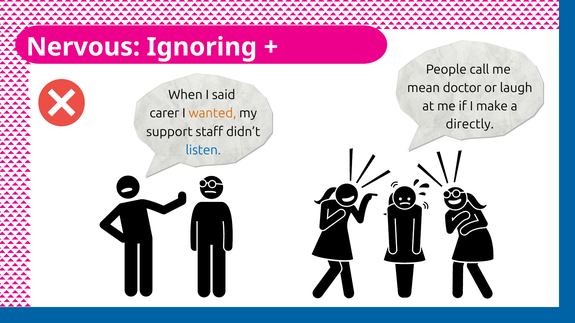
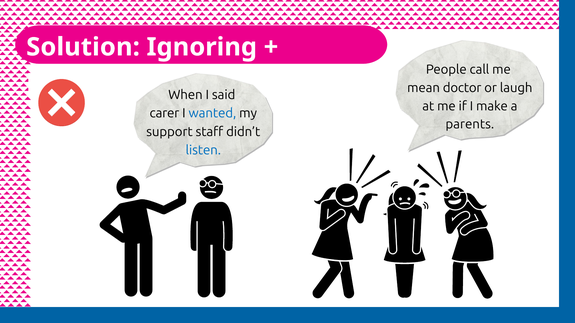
Nervous: Nervous -> Solution (83, 47)
wanted colour: orange -> blue (212, 113)
directly: directly -> parents (470, 124)
